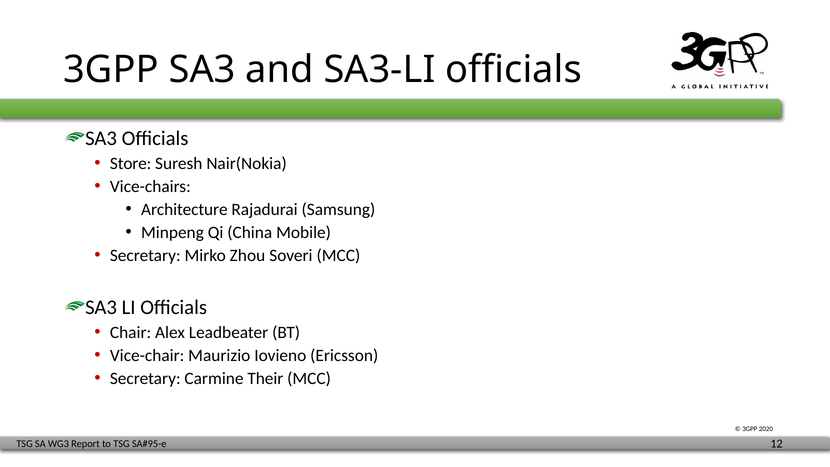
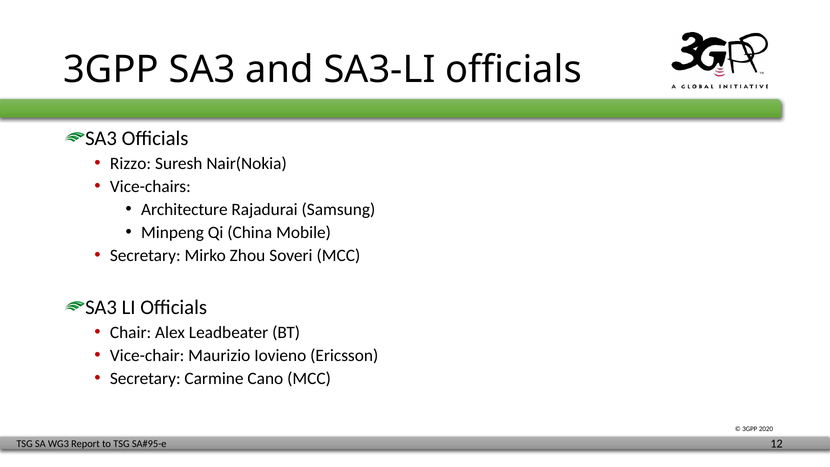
Store: Store -> Rizzo (131, 163)
Their: Their -> Cano (265, 378)
